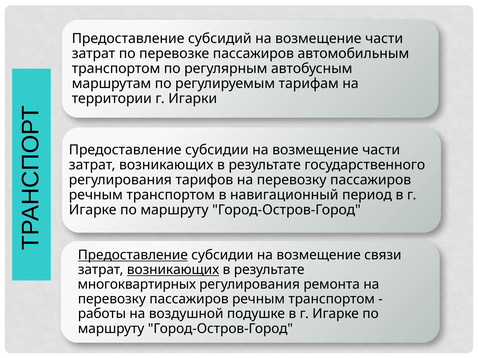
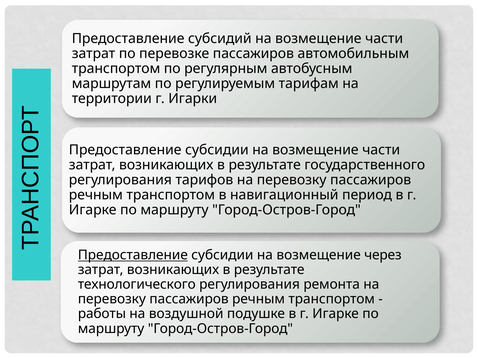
связи: связи -> через (383, 255)
возникающих underline: present -> none (173, 270)
многоквартирных: многоквартирных -> технологического (137, 285)
